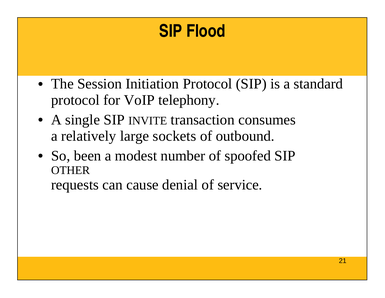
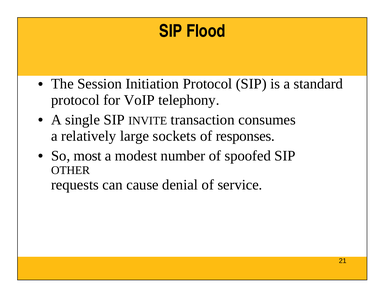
outbound: outbound -> responses (245, 136)
been: been -> most (88, 155)
